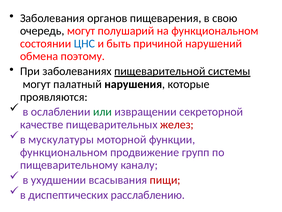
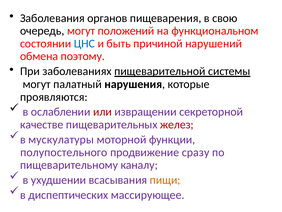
полушарий: полушарий -> положений (126, 31)
или colour: green -> red (102, 112)
функциональном: функциональном -> полупостельного (64, 152)
групп: групп -> сразу (196, 152)
пищи colour: red -> orange (165, 180)
расслаблению: расслаблению -> массирующее (148, 195)
